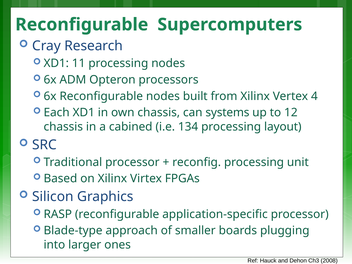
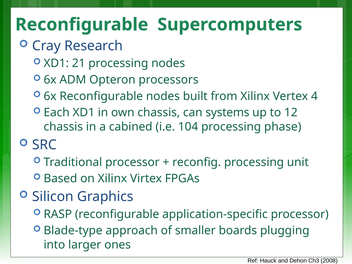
11: 11 -> 21 (79, 63)
134: 134 -> 104 (188, 127)
layout: layout -> phase (283, 127)
